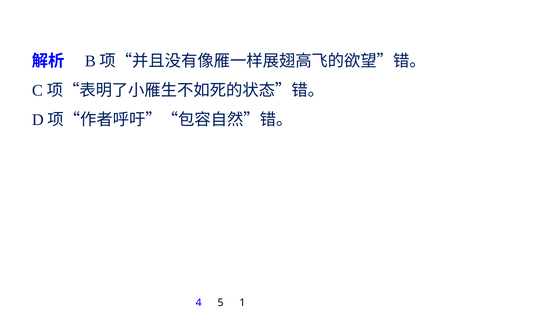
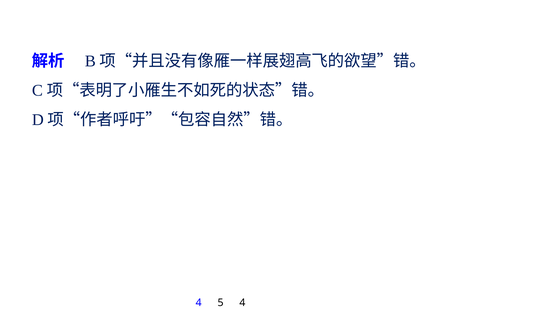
5 1: 1 -> 4 (242, 303)
